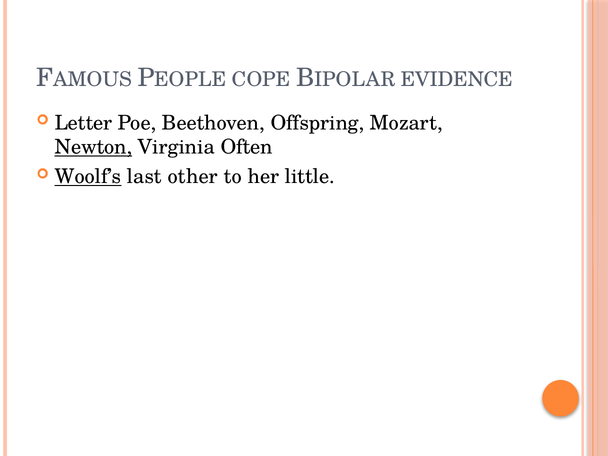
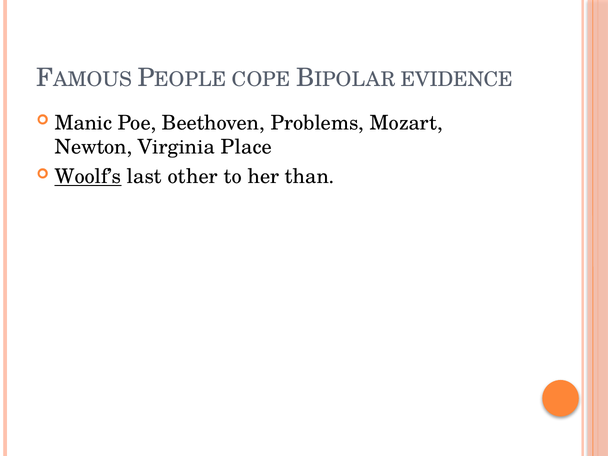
Letter: Letter -> Manic (83, 123)
Offspring: Offspring -> Problems (317, 123)
Newton underline: present -> none (93, 147)
Often: Often -> Place (246, 147)
little: little -> than (310, 177)
